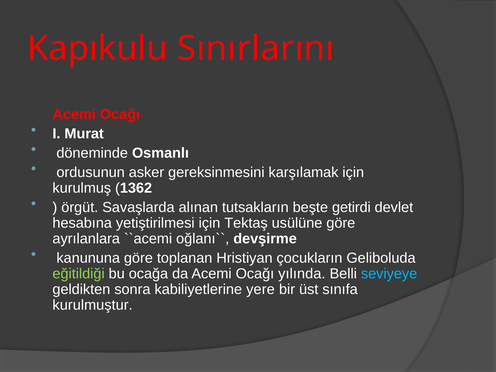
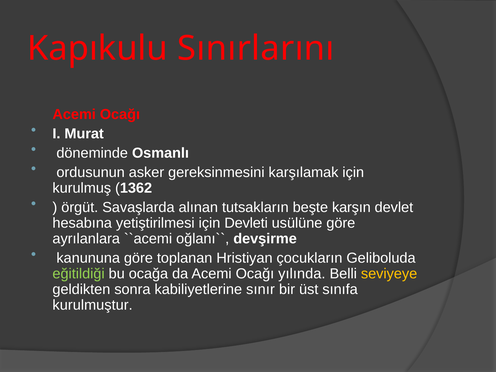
getirdi: getirdi -> karşın (351, 208)
Tektaş: Tektaş -> Devleti (246, 223)
seviyeye colour: light blue -> yellow (389, 274)
yere: yere -> sınır (260, 289)
